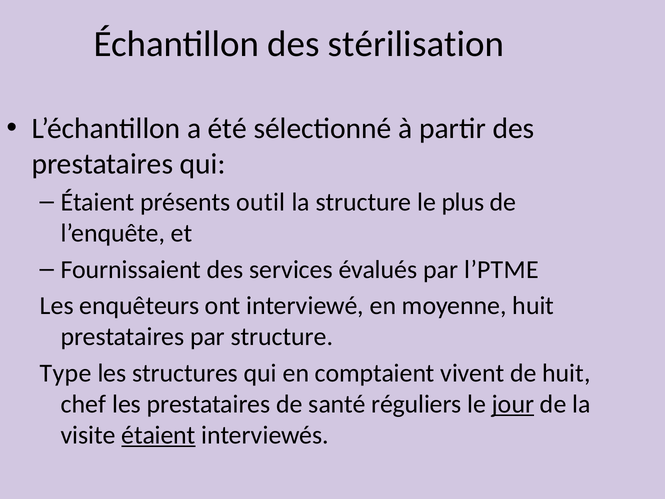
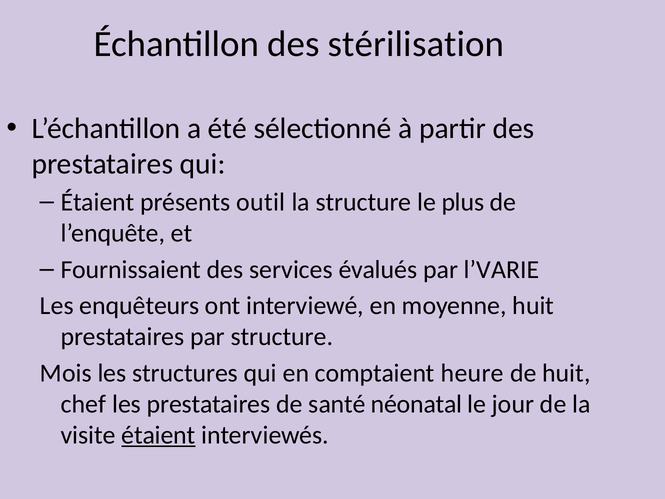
l’PTME: l’PTME -> l’VARIE (502, 269)
Type: Type -> Mois (66, 373)
vivent: vivent -> heure (472, 373)
réguliers: réguliers -> néonatal (416, 404)
jour underline: present -> none (513, 404)
